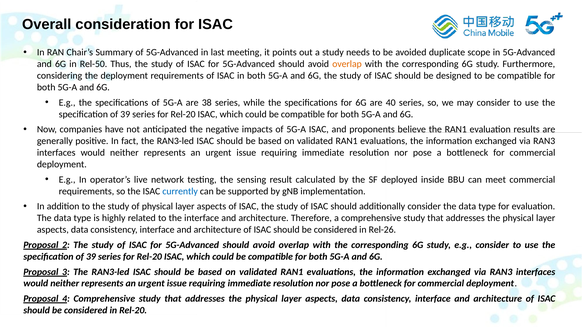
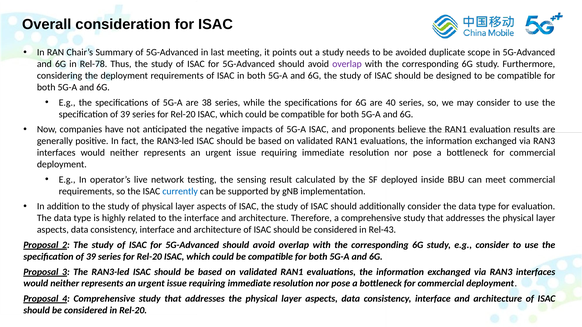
Rel-50: Rel-50 -> Rel-78 (94, 64)
overlap colour: orange -> purple (347, 64)
Rel-26: Rel-26 -> Rel-43 (382, 230)
